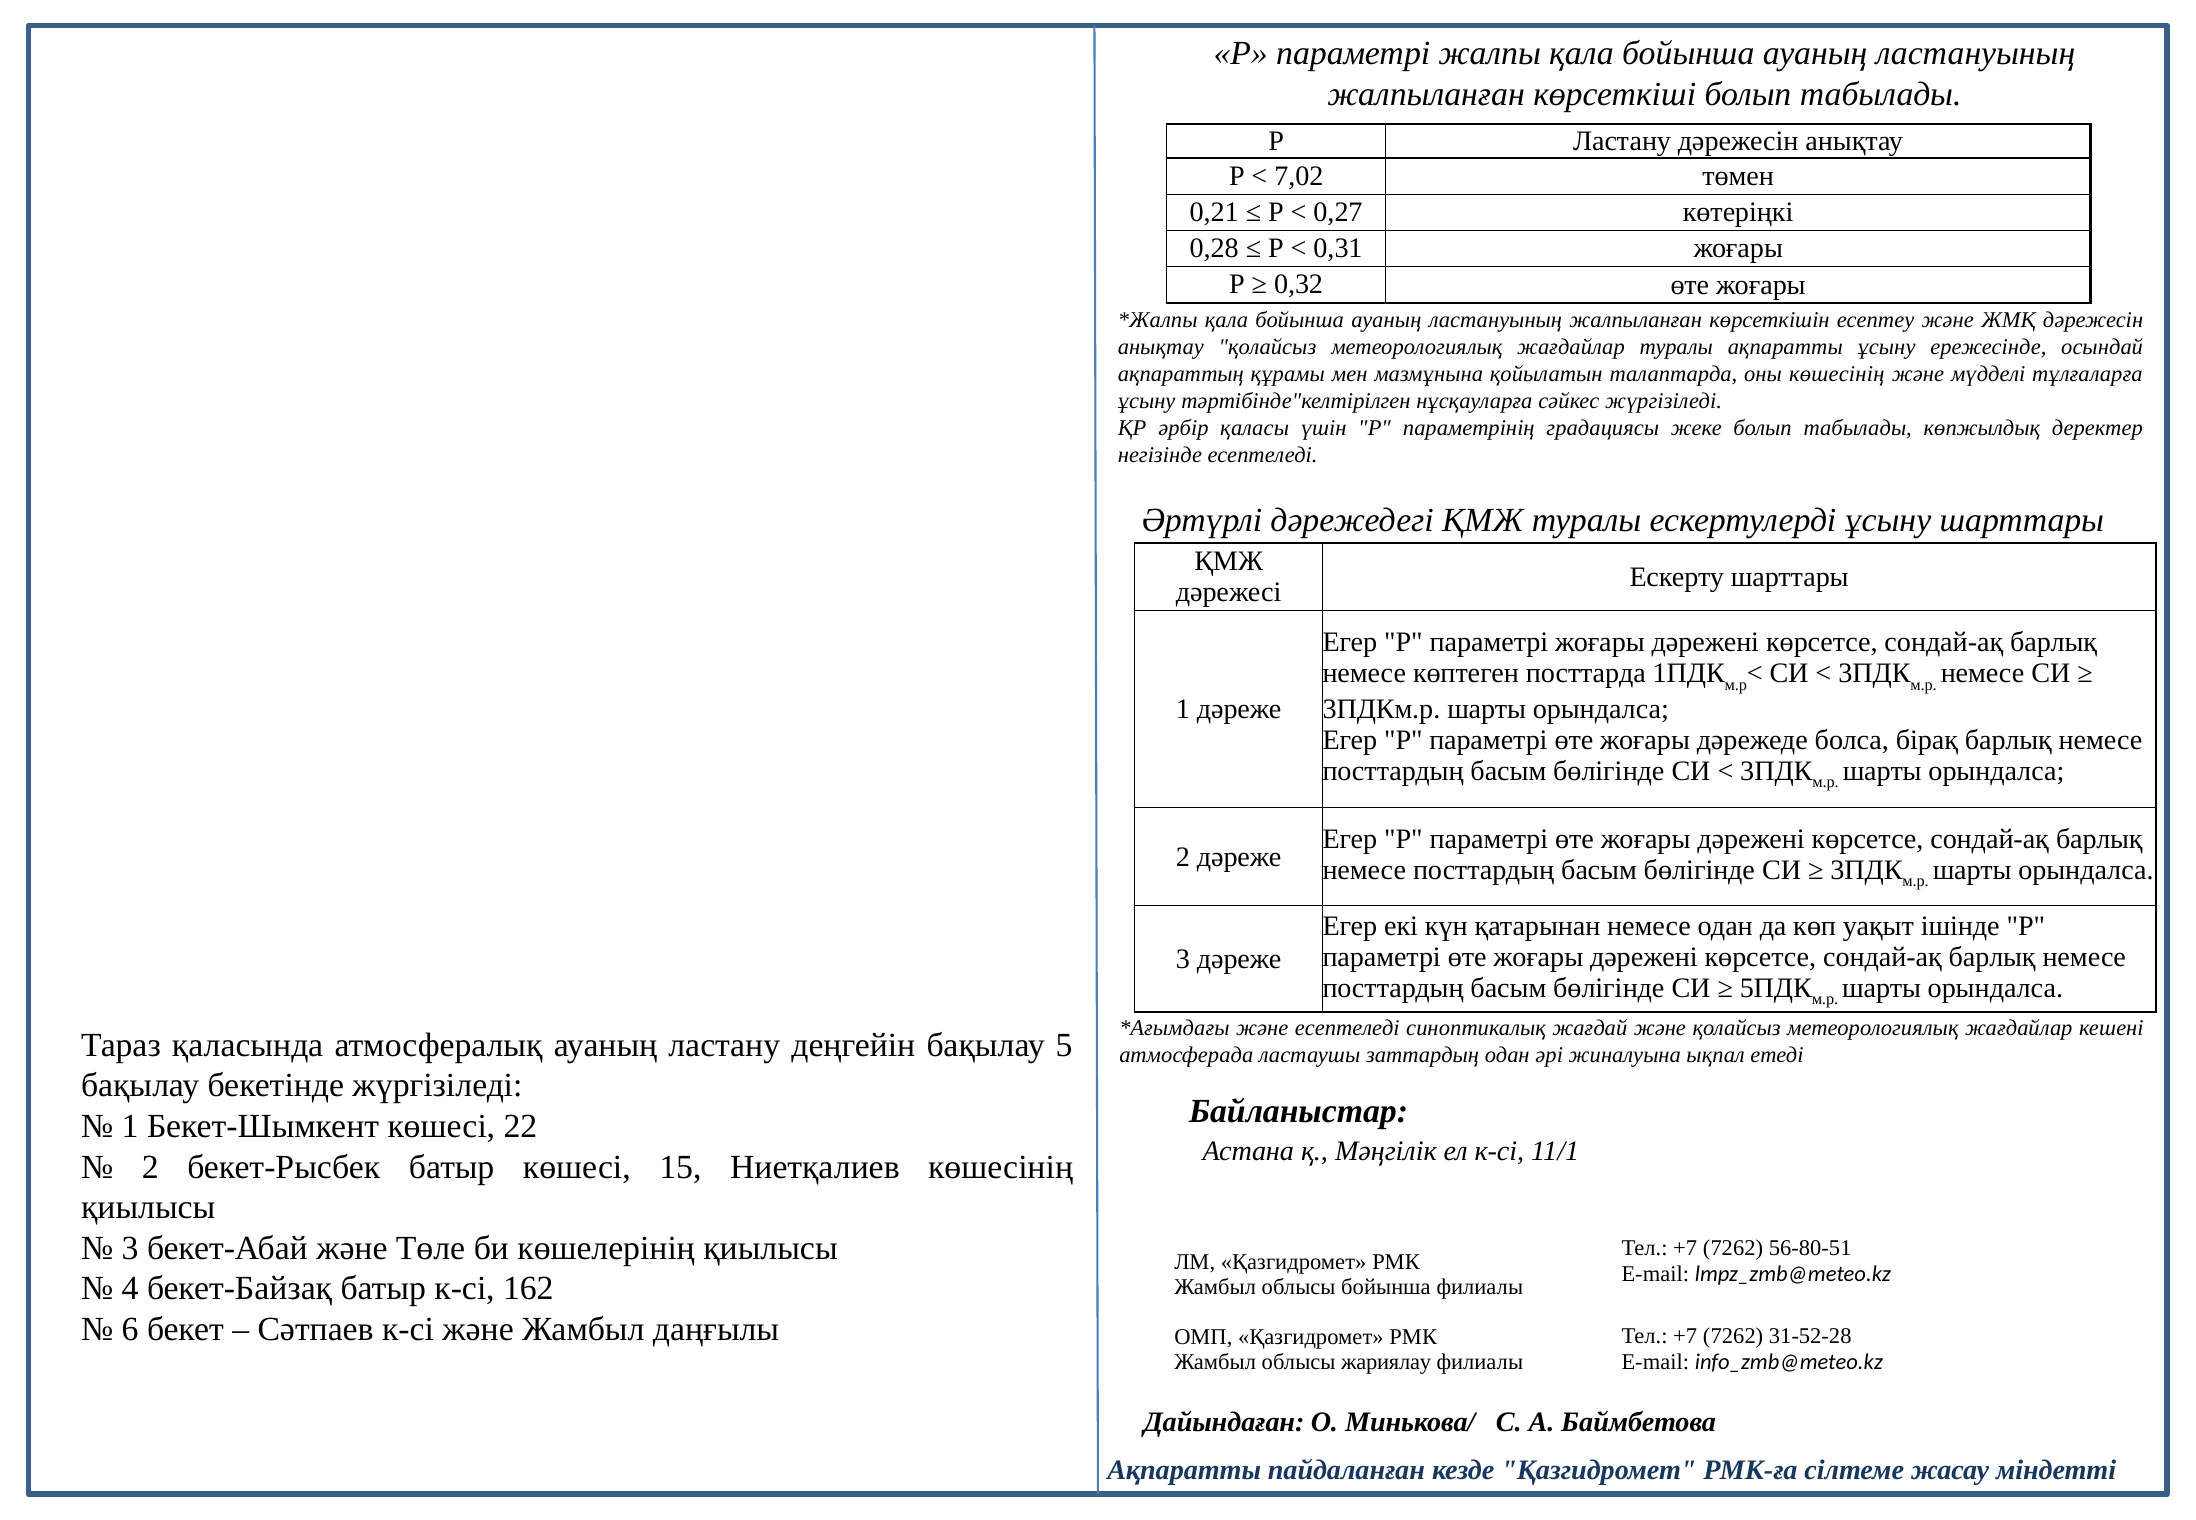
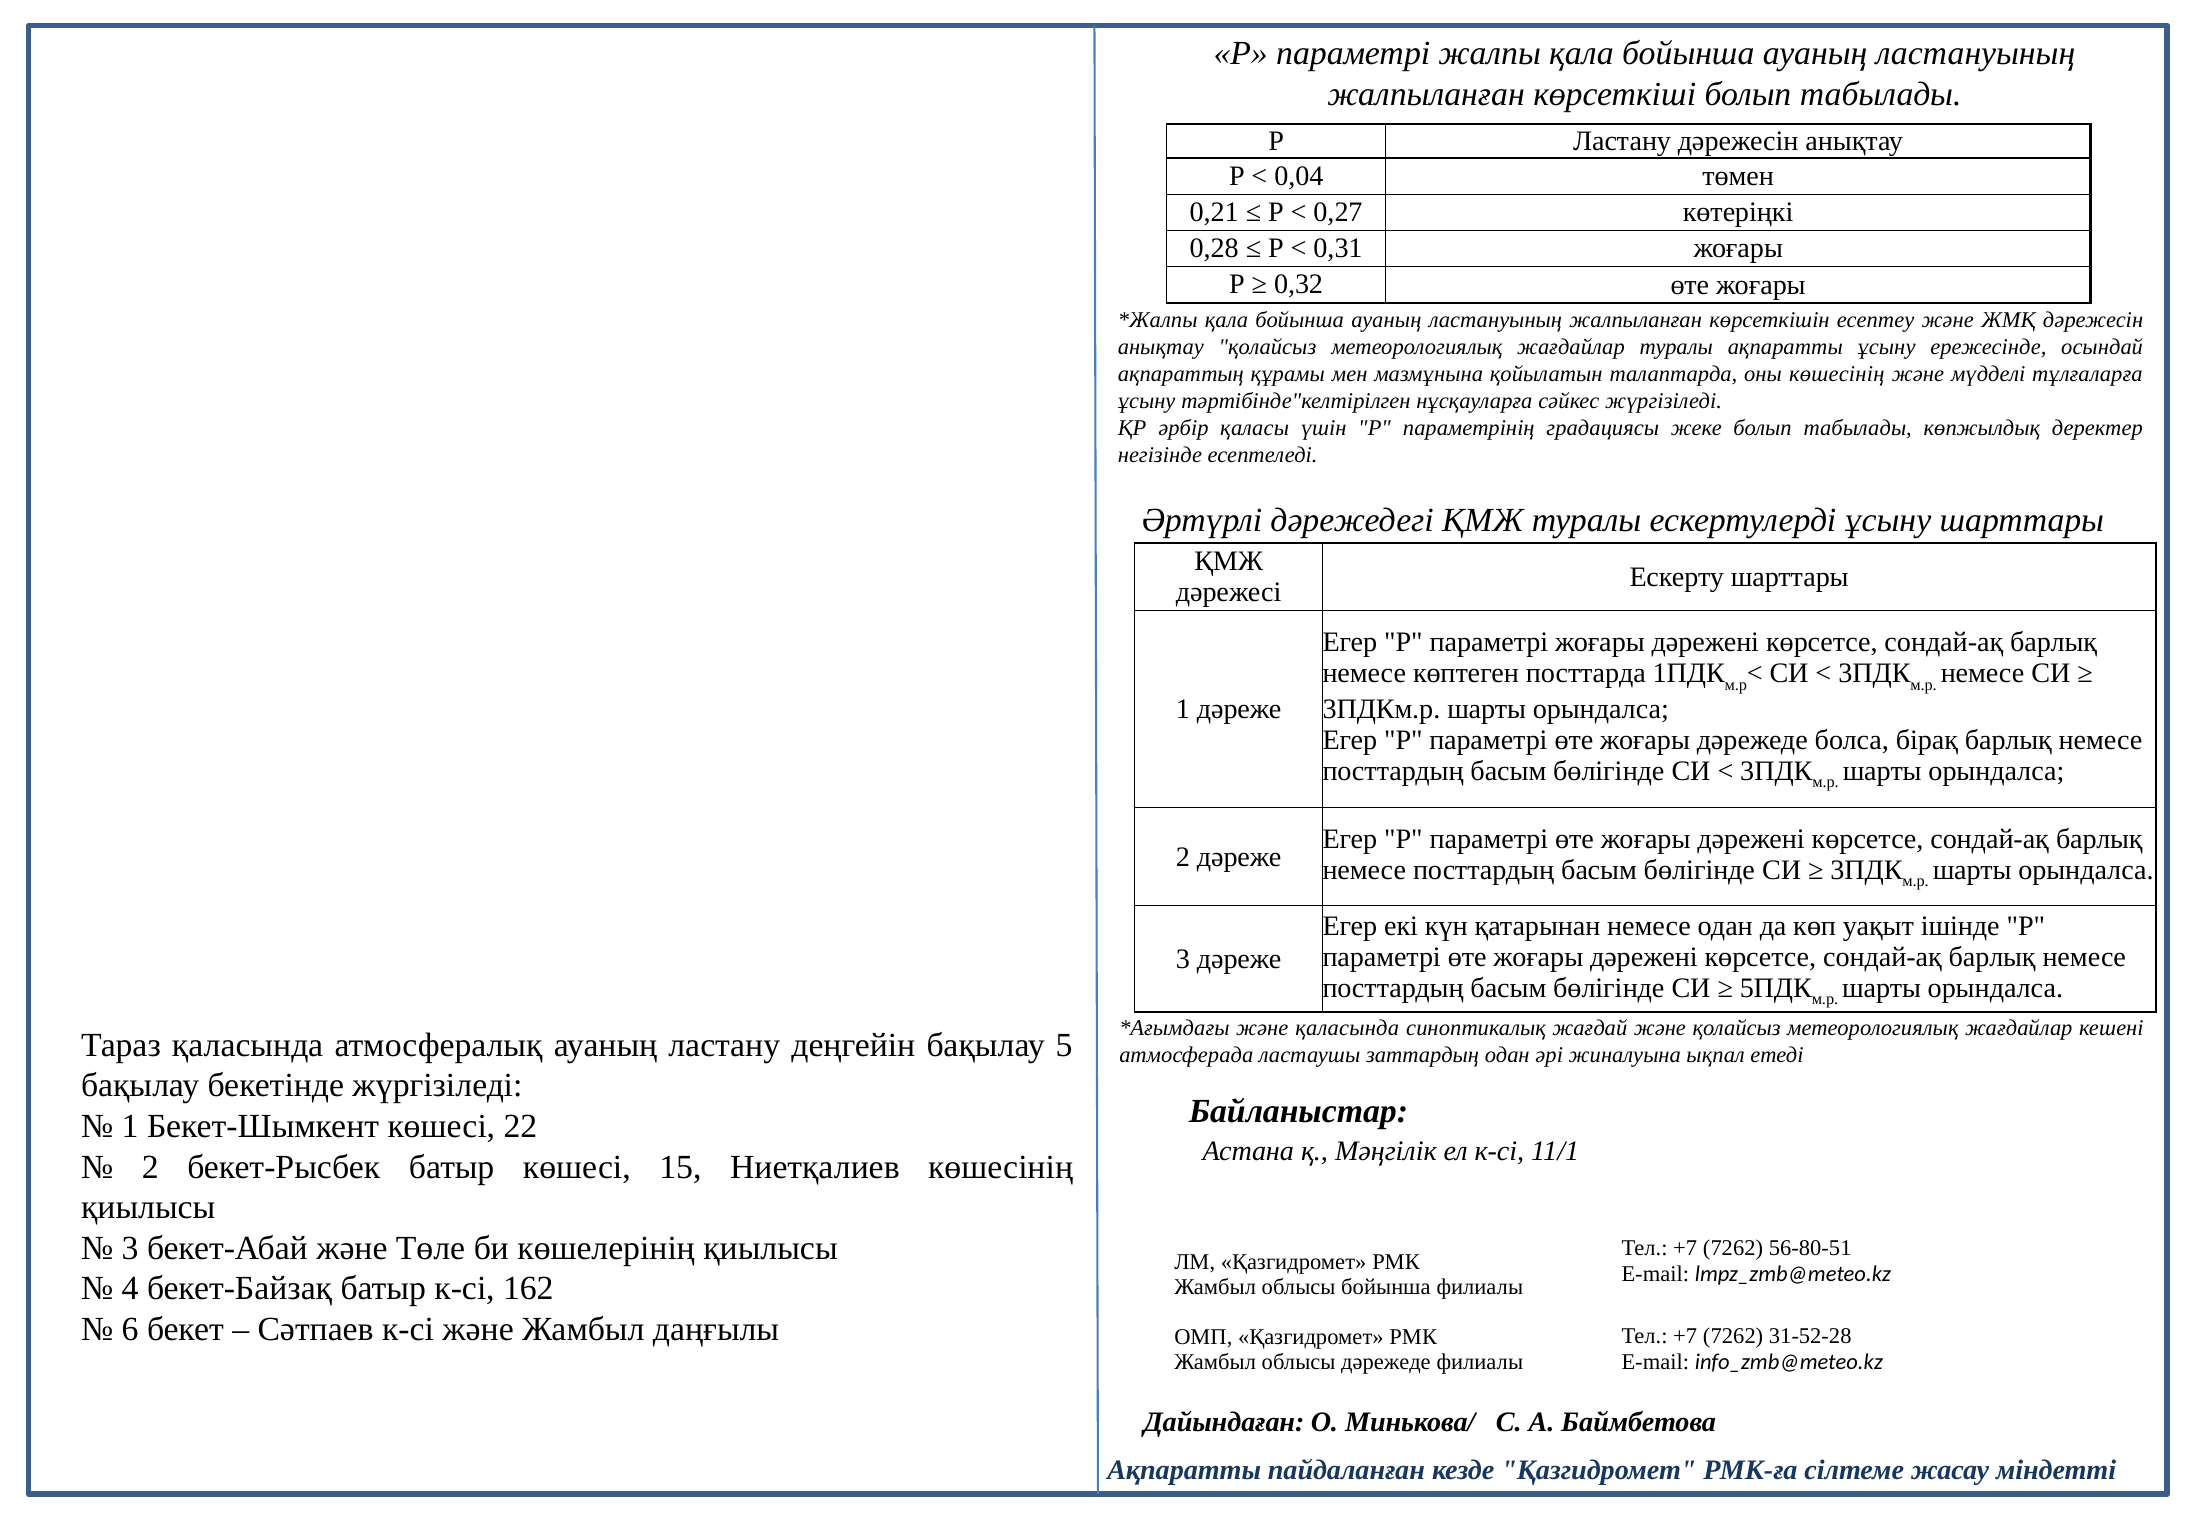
7,02: 7,02 -> 0,04 (1299, 176)
және есептеледі: есептеледі -> қаласында (1347, 1028)
облысы жариялау: жариялау -> дәрежеде (1386, 1362)
